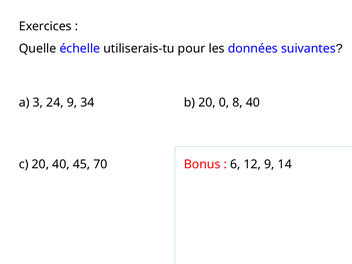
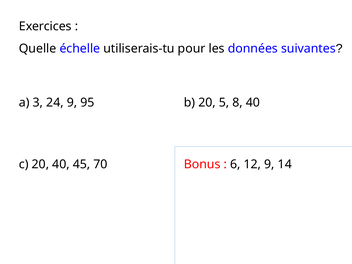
34: 34 -> 95 (87, 103)
0: 0 -> 5 (224, 103)
